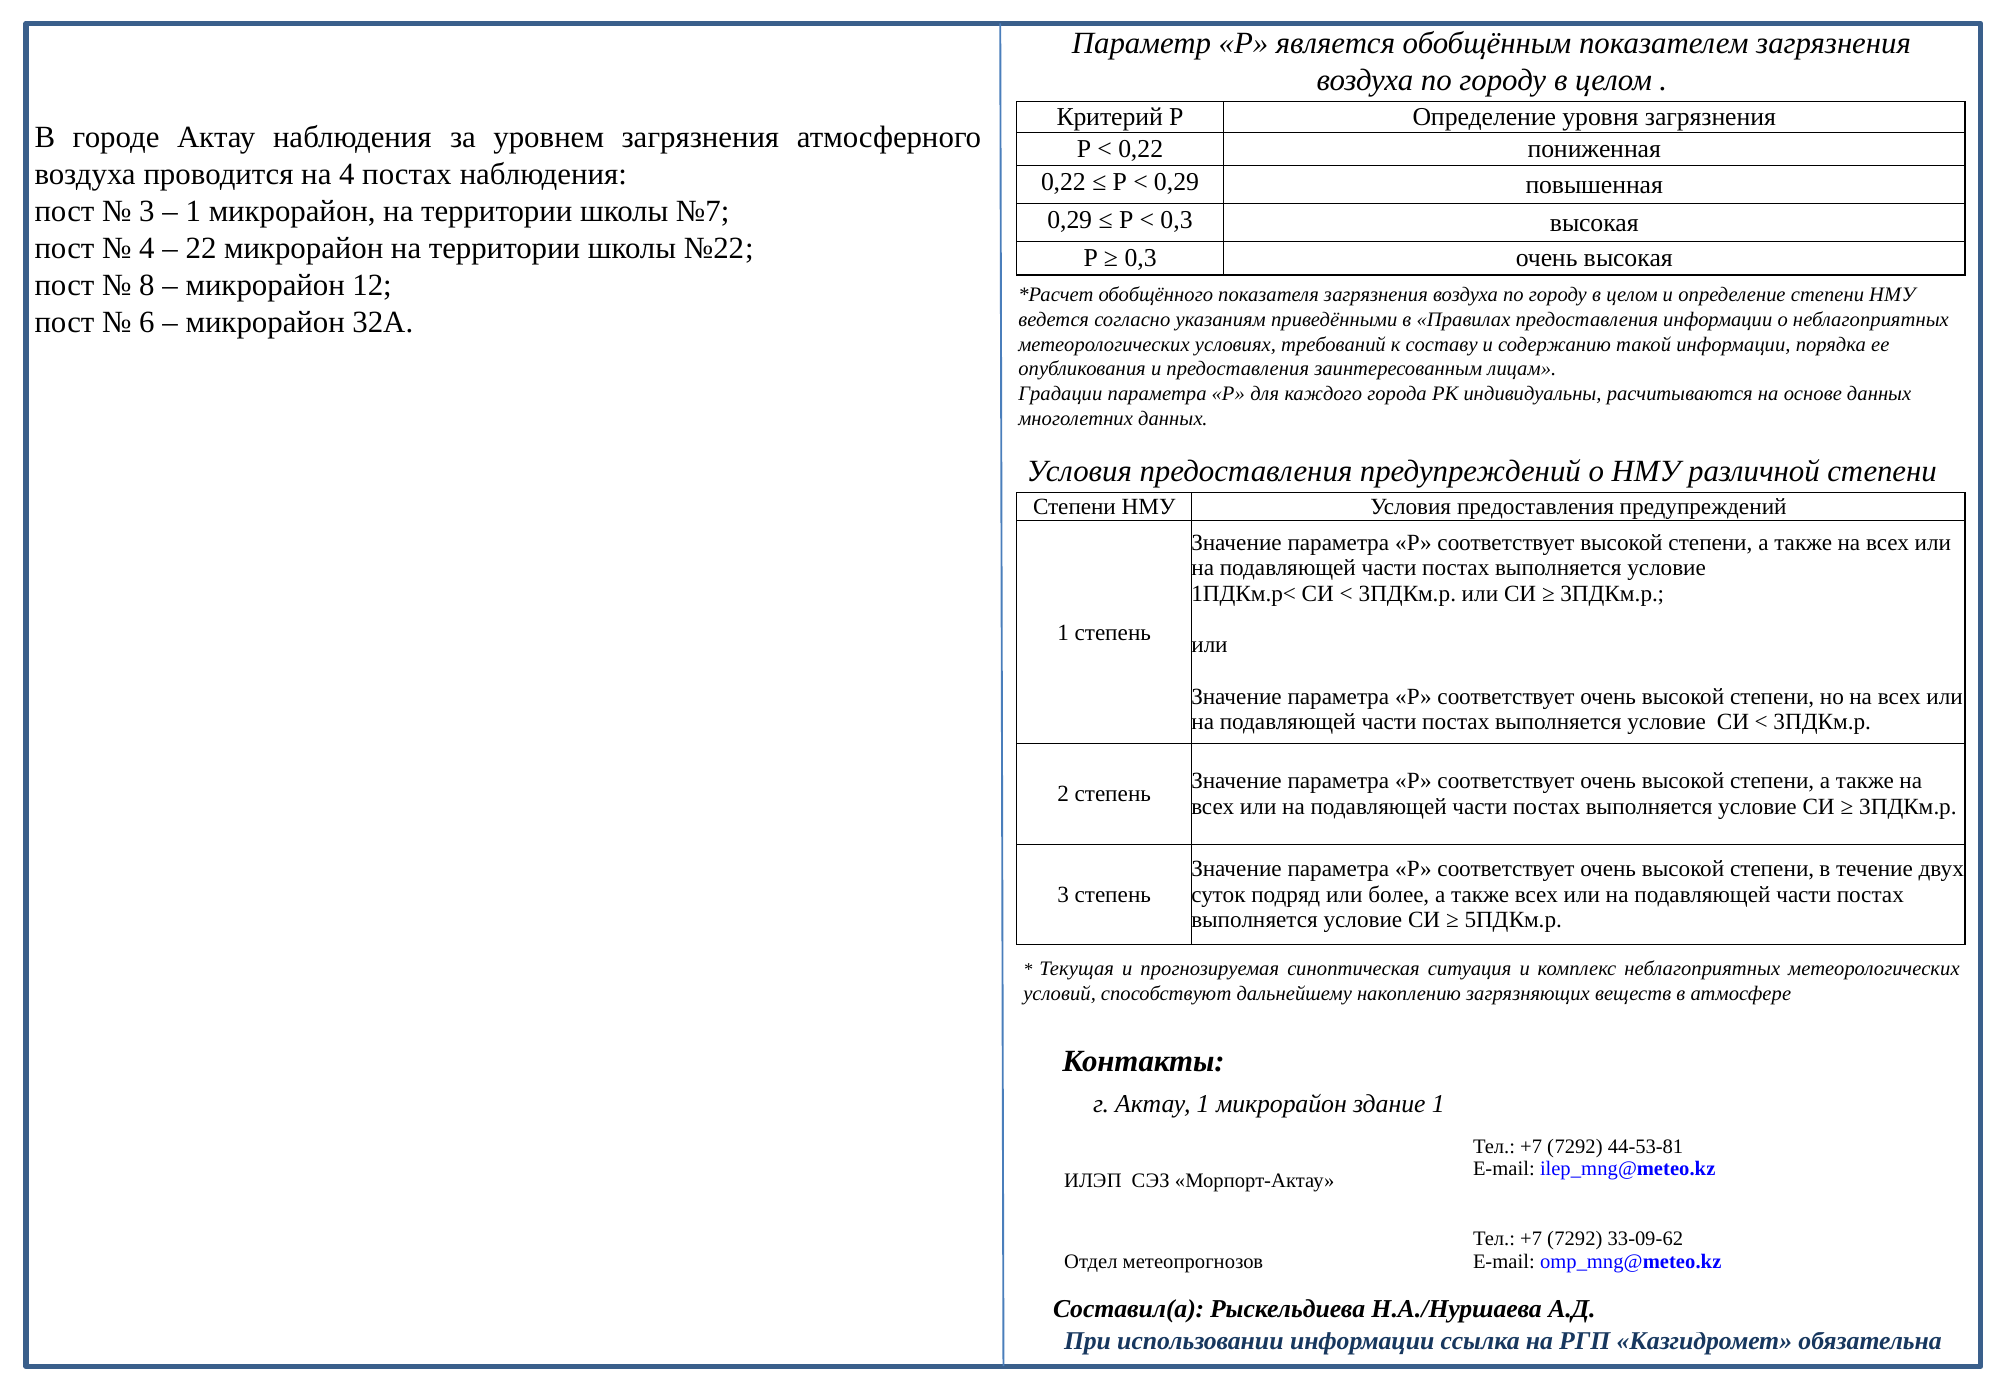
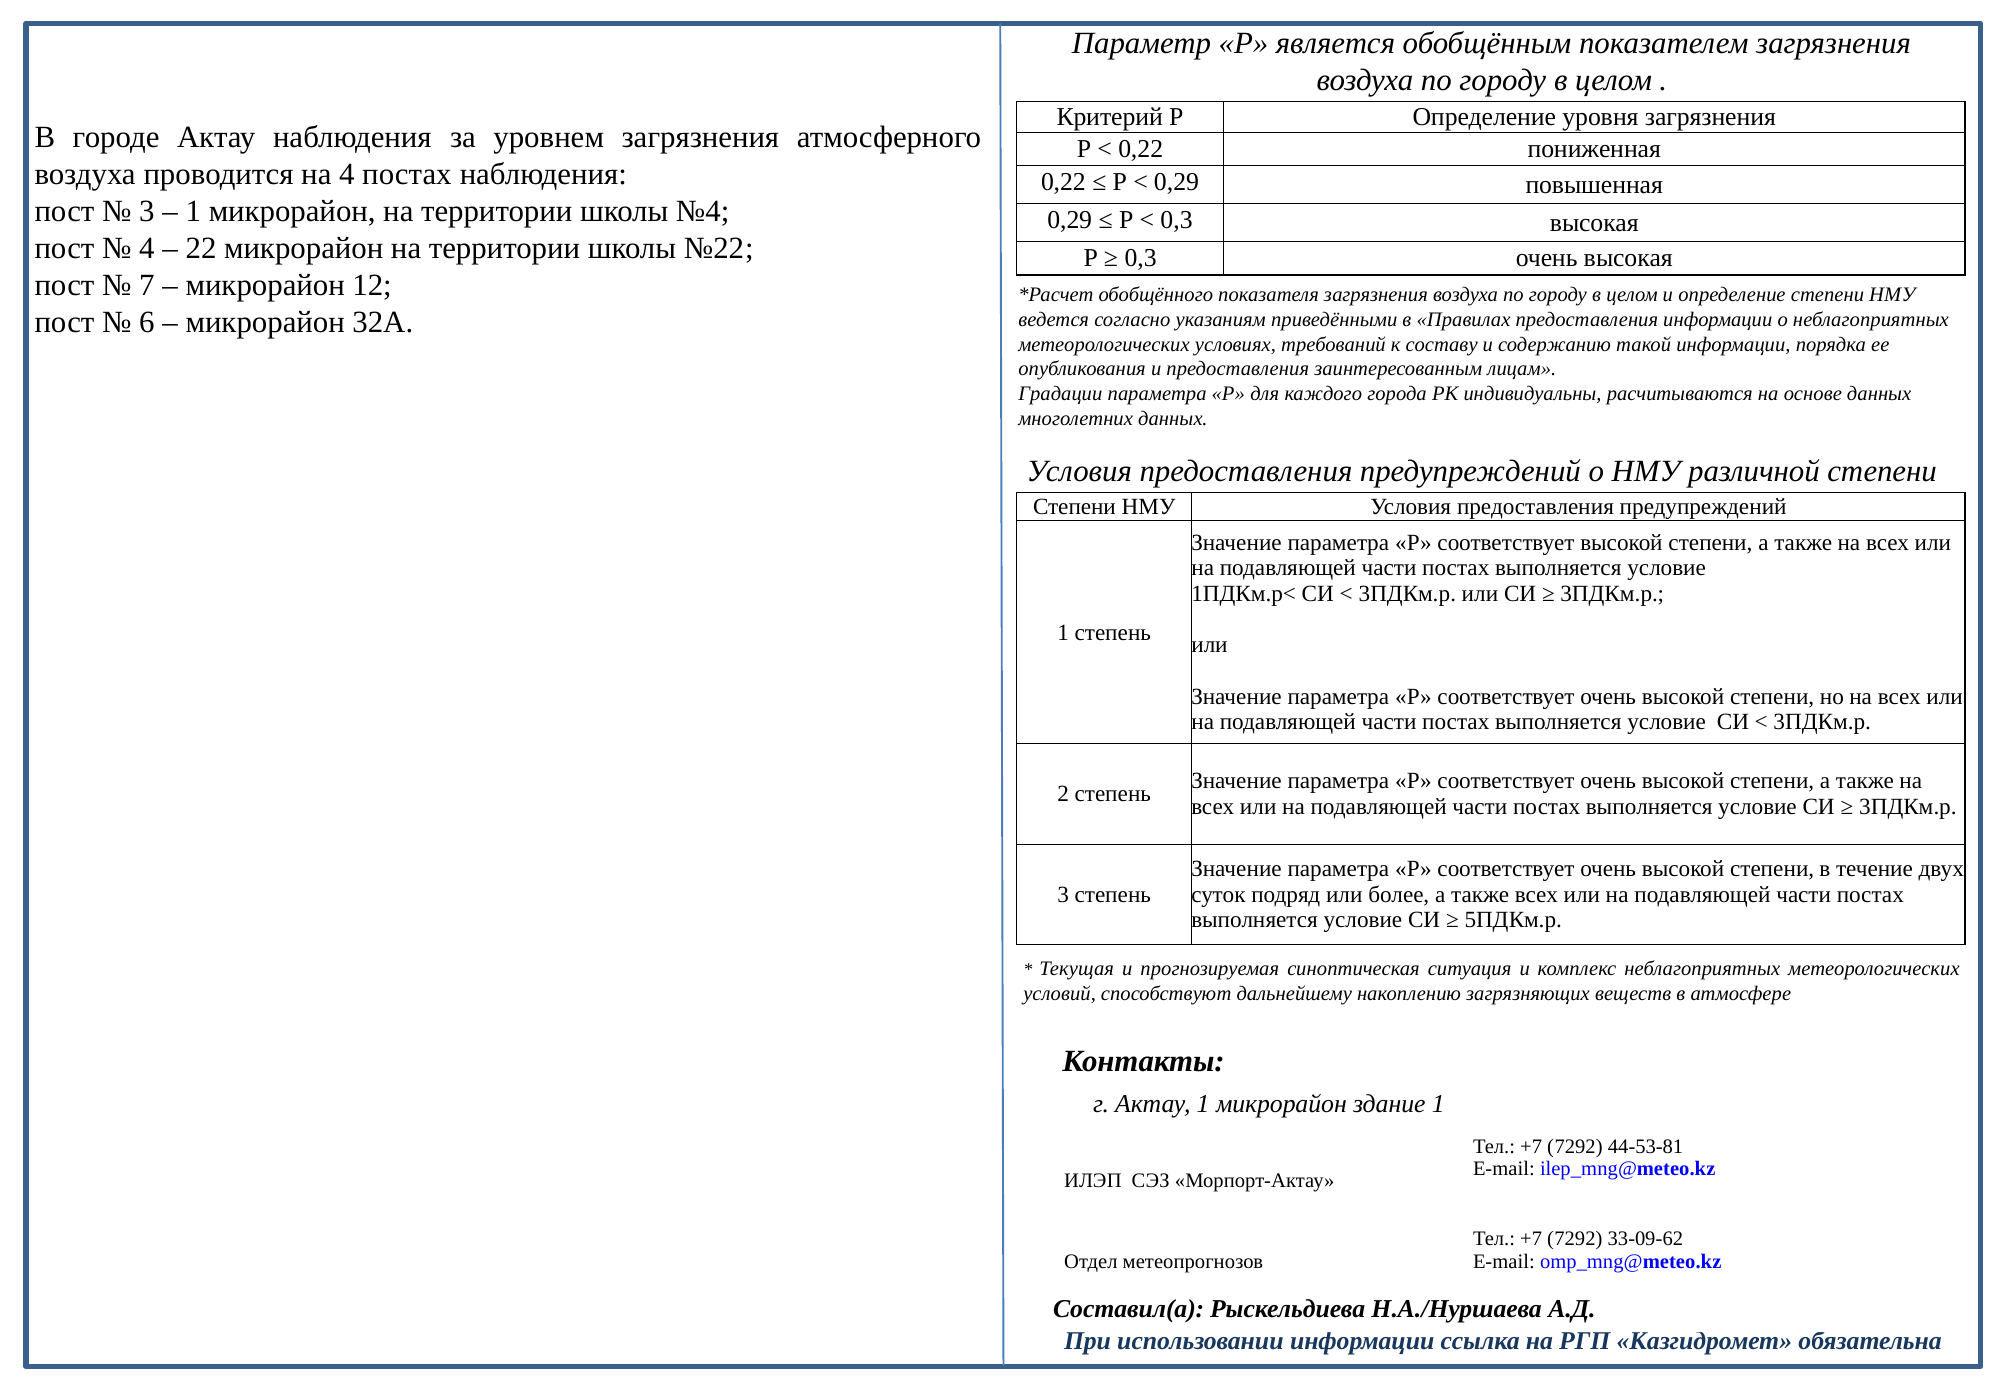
№7: №7 -> №4 (703, 211)
8: 8 -> 7 (147, 285)
